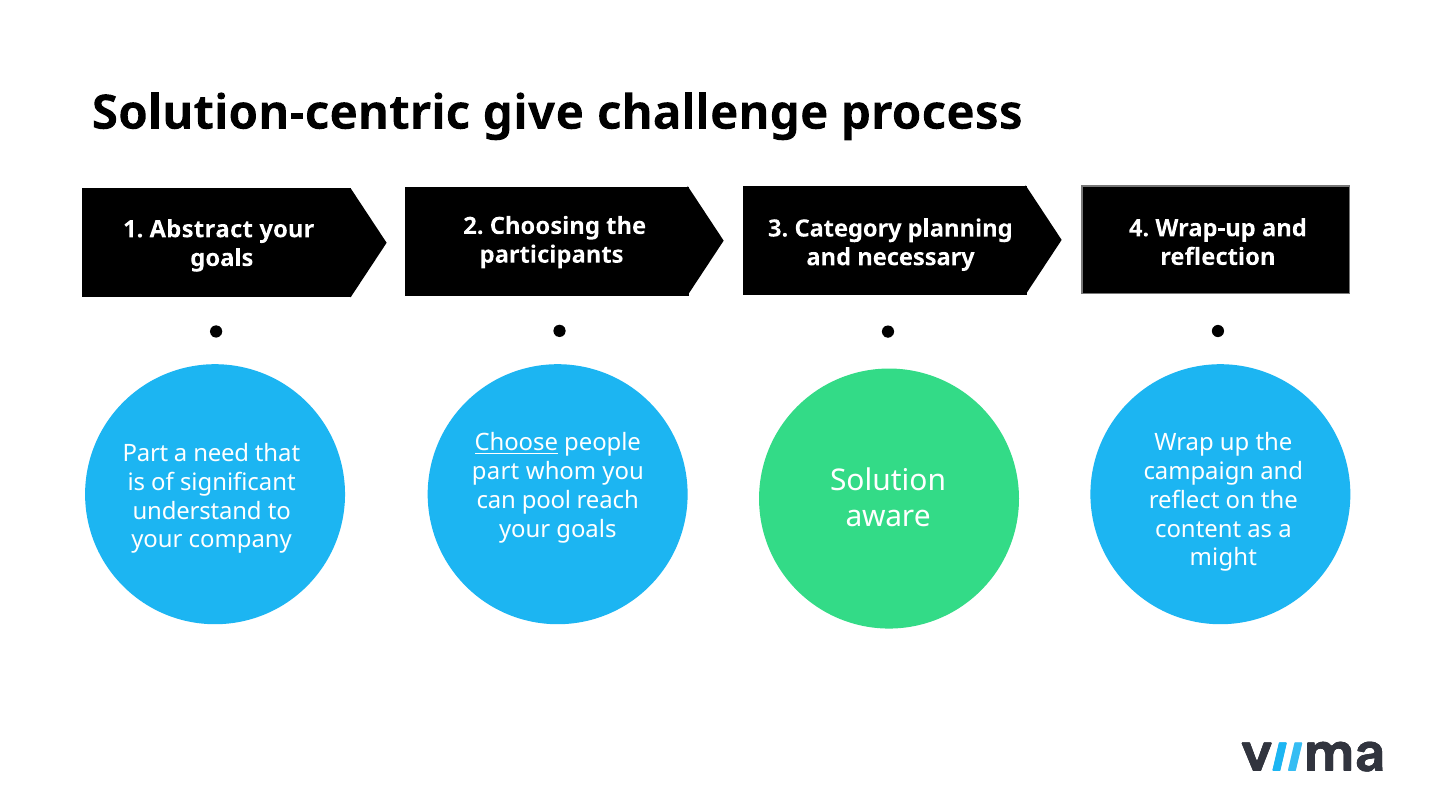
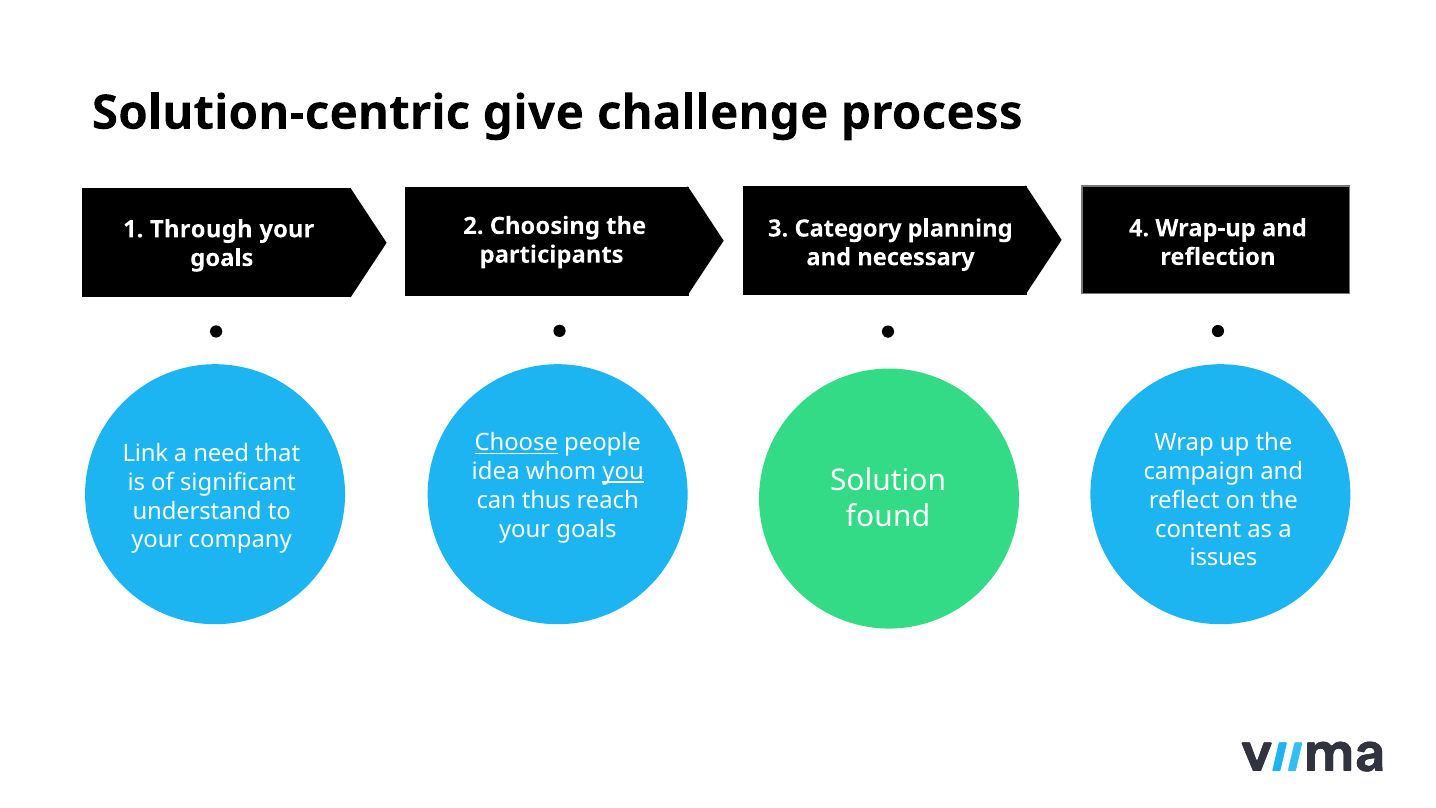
Abstract: Abstract -> Through (201, 229)
Part: Part -> Link (145, 454)
part: part -> idea (496, 472)
you underline: none -> present (623, 472)
pool: pool -> thus (546, 500)
aware: aware -> found (888, 516)
might: might -> issues (1224, 558)
